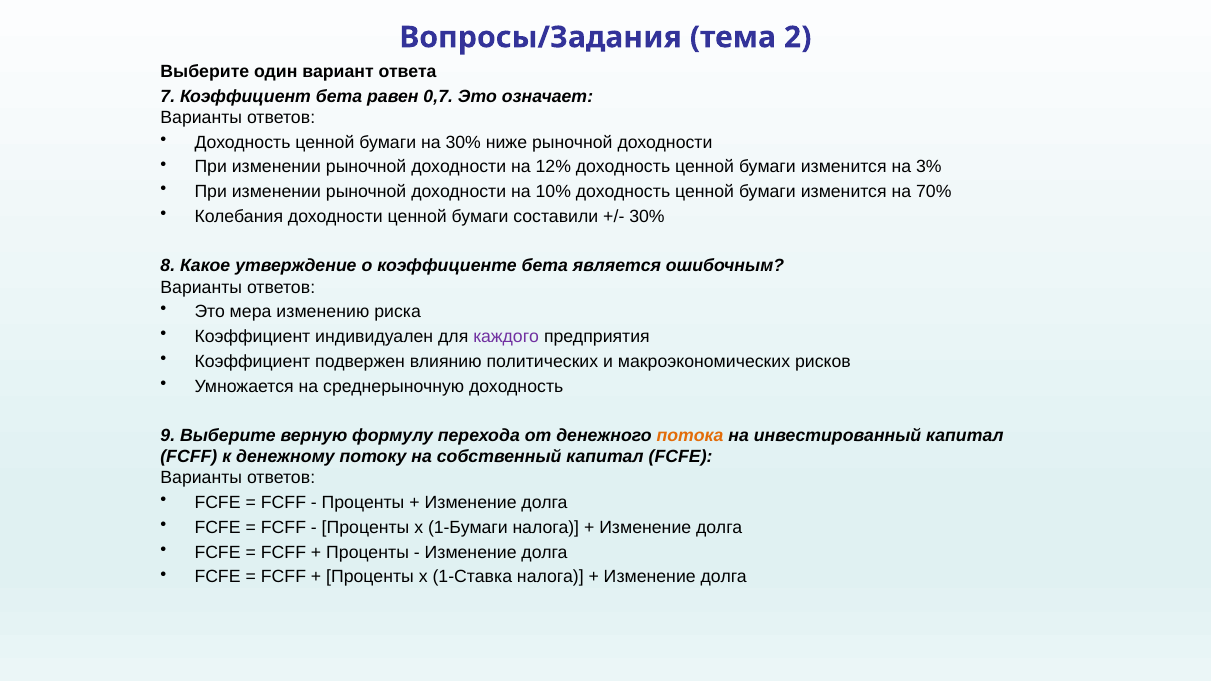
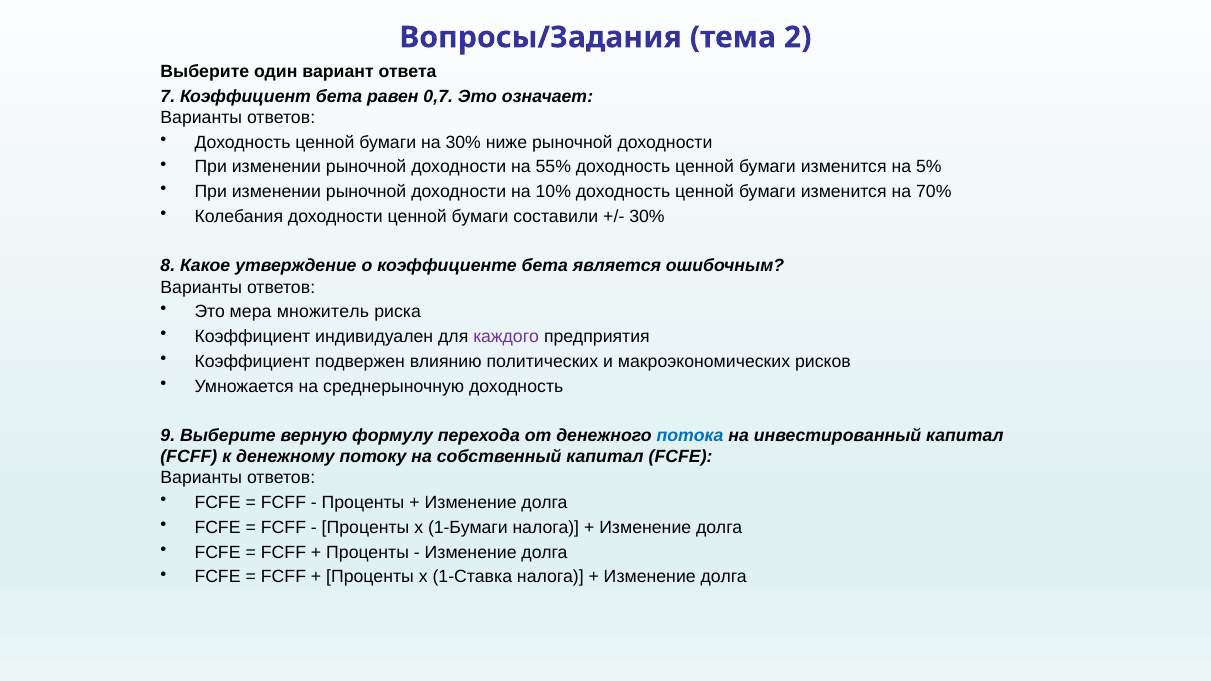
12%: 12% -> 55% (553, 167)
3%: 3% -> 5% (929, 167)
изменению: изменению -> множитель (323, 312)
потока colour: orange -> blue (690, 436)
